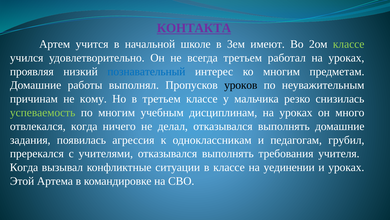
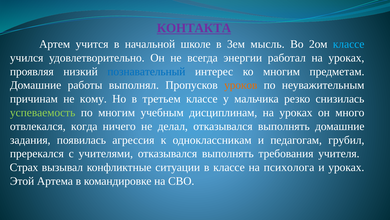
имеют: имеют -> мысль (268, 44)
классе colour: light green -> light blue (349, 44)
всегда третьем: третьем -> энергии (243, 58)
уроков colour: black -> orange (241, 85)
Когда: Когда -> Страх (24, 167)
уединении: уединении -> психолога (289, 167)
